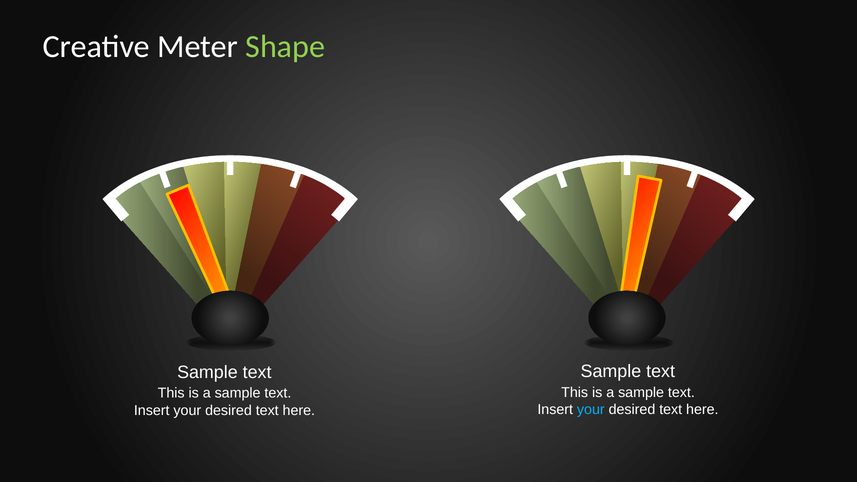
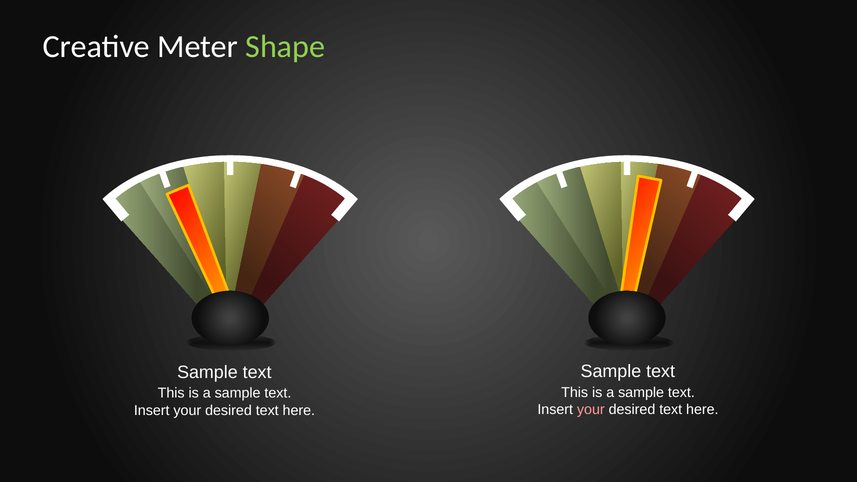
your colour: light blue -> pink (591, 410)
